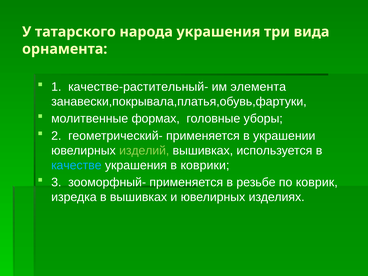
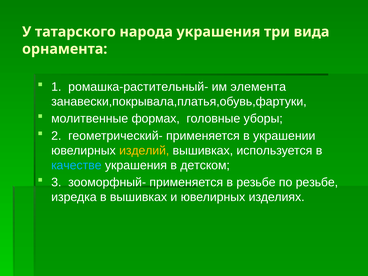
качестве-растительный-: качестве-растительный- -> ромашка-растительный- (138, 87)
изделий colour: light green -> yellow (144, 151)
коврики: коврики -> детском (205, 165)
по коврик: коврик -> резьбе (317, 182)
